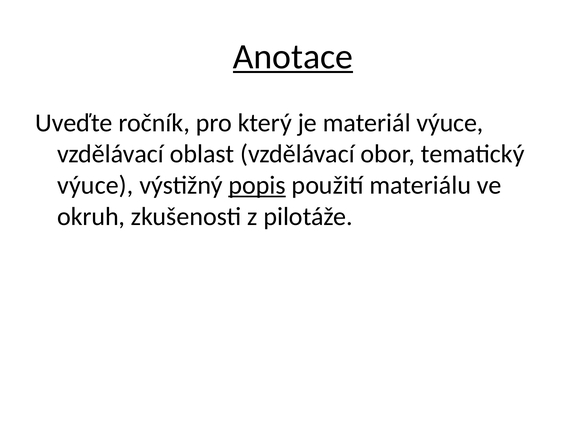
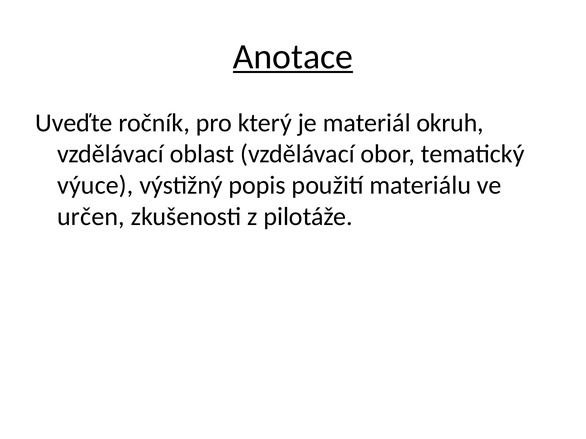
materiál výuce: výuce -> okruh (450, 123)
popis underline: present -> none (257, 185)
okruh: okruh -> určen (91, 217)
